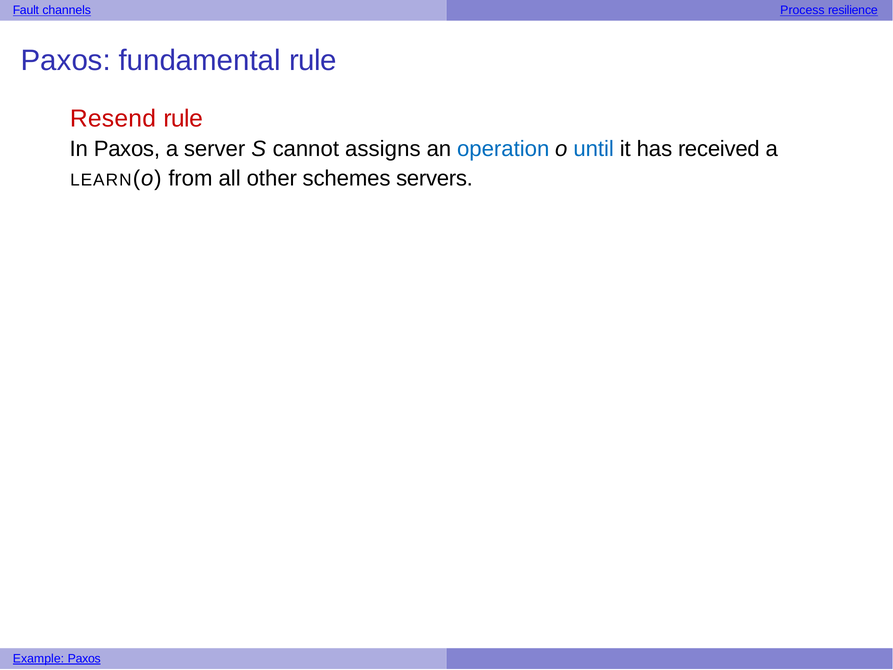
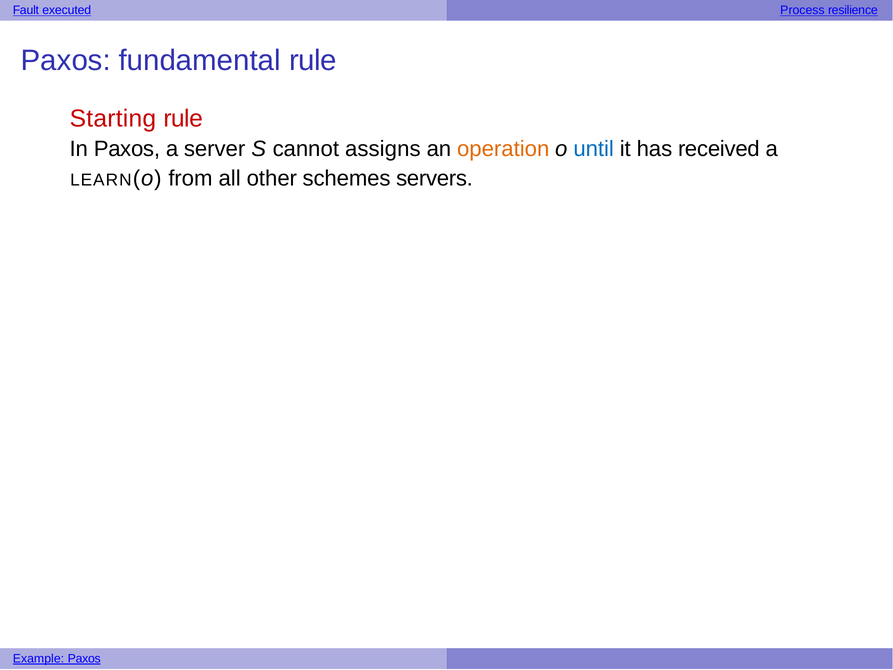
channels: channels -> executed (67, 10)
Resend: Resend -> Starting (113, 119)
operation colour: blue -> orange (503, 149)
